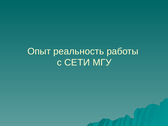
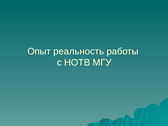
СЕТИ: СЕТИ -> НОТВ (77, 63)
